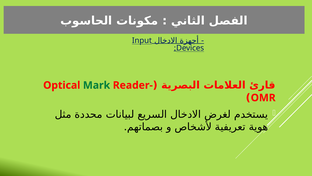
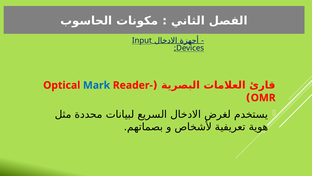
Mark colour: green -> blue (97, 85)
